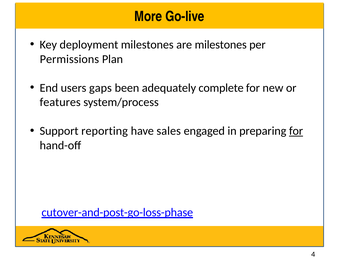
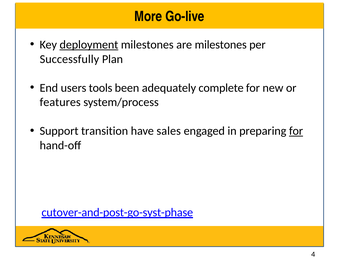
deployment underline: none -> present (89, 45)
Permissions: Permissions -> Successfully (69, 59)
gaps: gaps -> tools (101, 88)
reporting: reporting -> transition (105, 131)
cutover-and-post-go-loss-phase: cutover-and-post-go-loss-phase -> cutover-and-post-go-syst-phase (117, 212)
